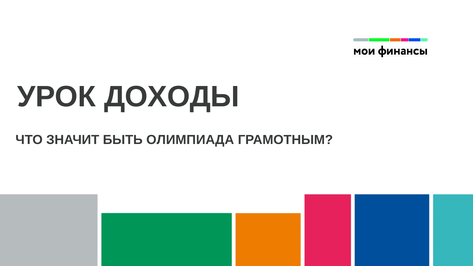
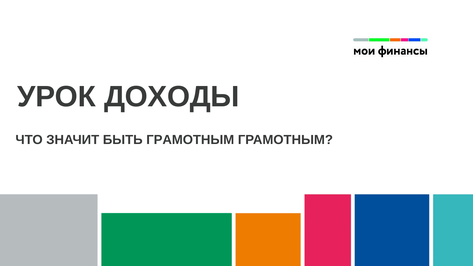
БЫТЬ ОЛИМПИАДА: ОЛИМПИАДА -> ГРАМОТНЫМ (190, 140)
